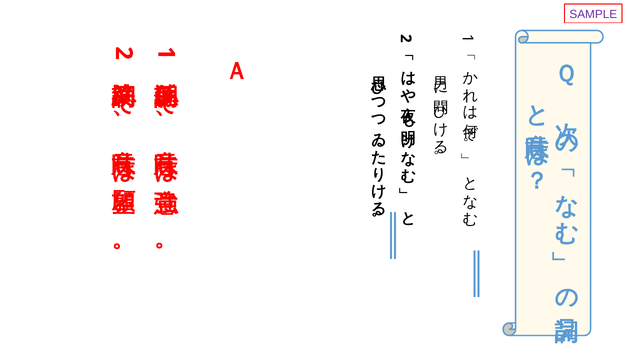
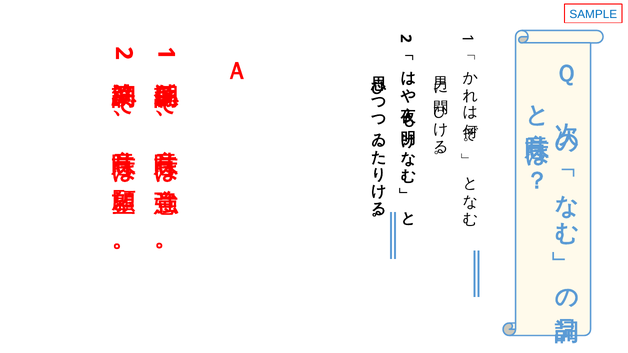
SAMPLE colour: purple -> blue (593, 14)
